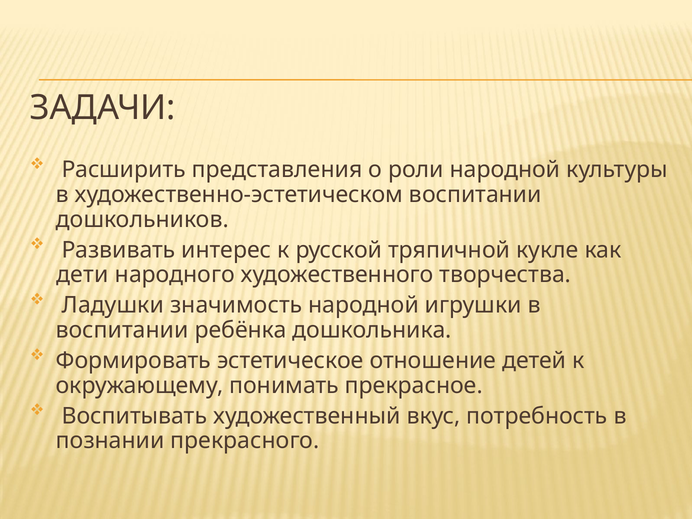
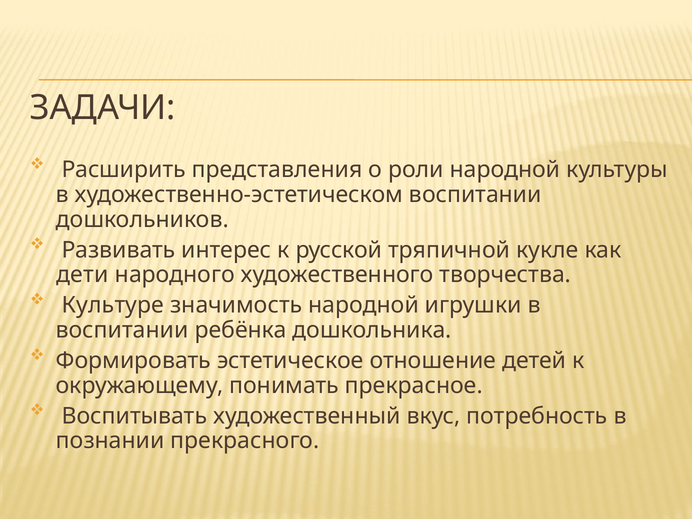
Ладушки: Ладушки -> Культуре (113, 305)
